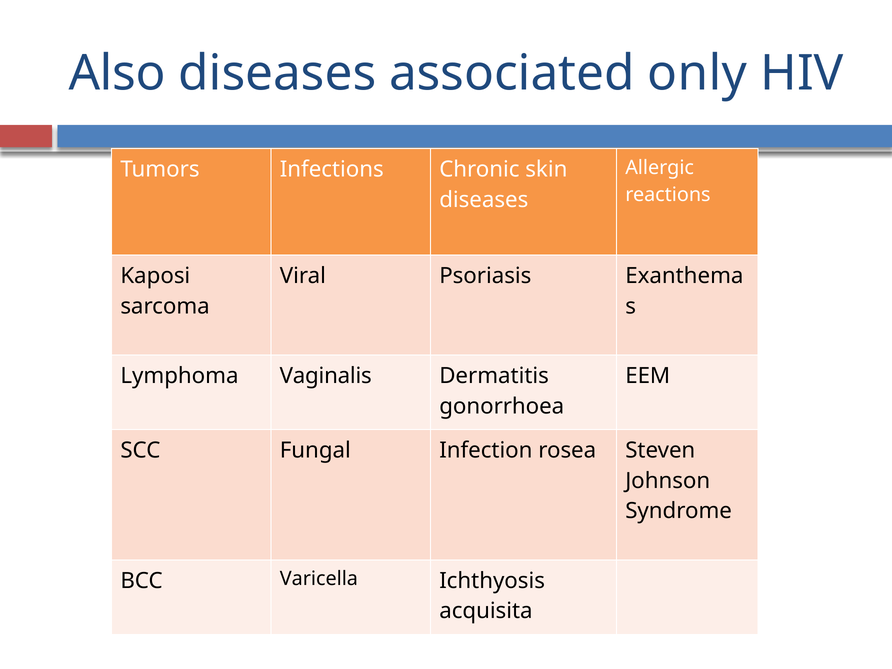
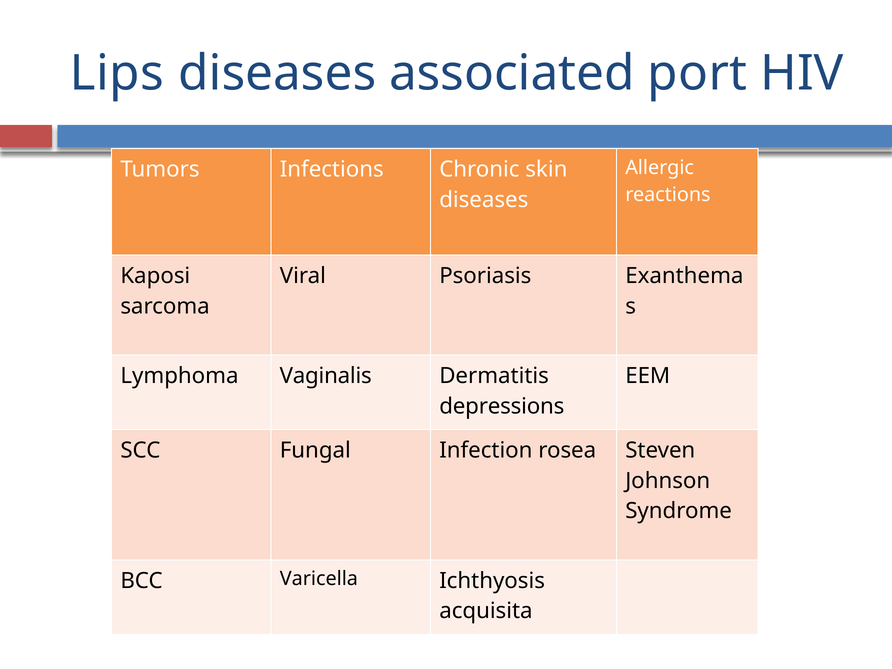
Also: Also -> Lips (117, 73)
only: only -> port (697, 73)
gonorrhoea: gonorrhoea -> depressions (502, 406)
